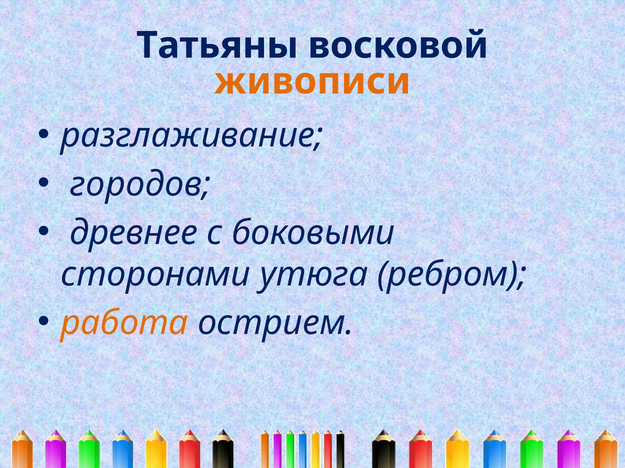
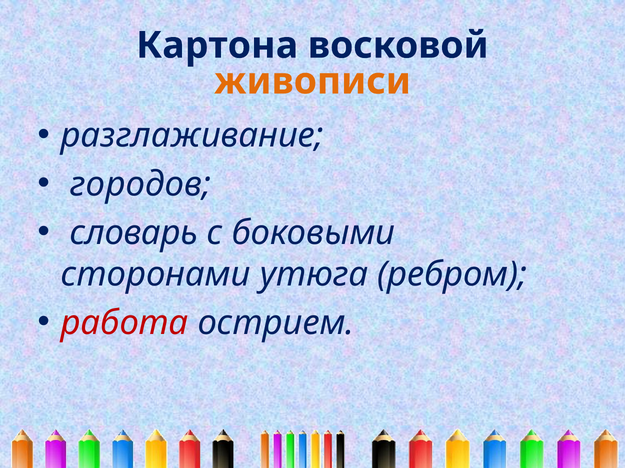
Татьяны: Татьяны -> Картона (217, 46)
древнее: древнее -> словарь (134, 233)
работа colour: orange -> red (125, 323)
